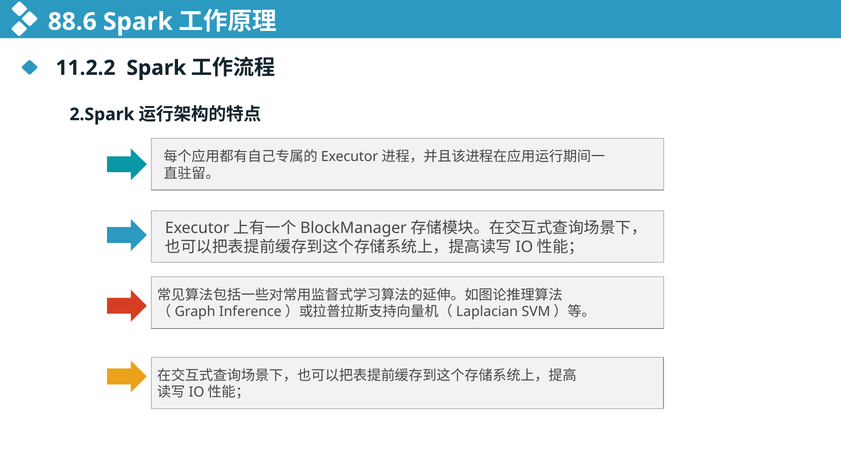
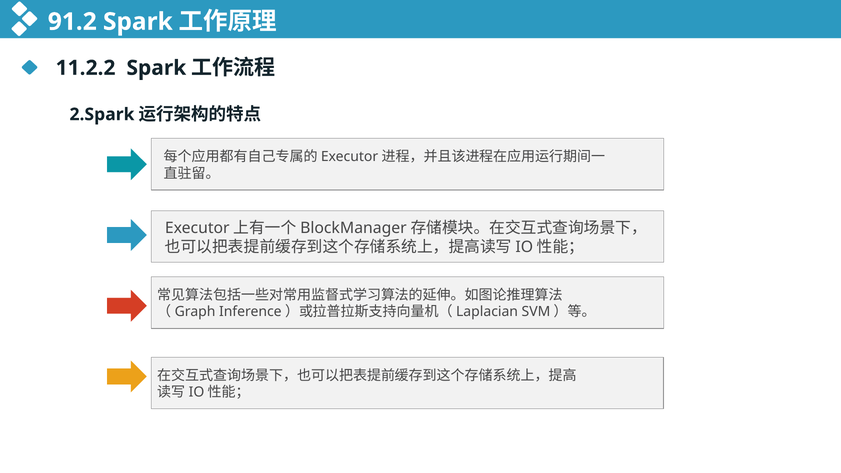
88.6: 88.6 -> 91.2 (72, 22)
